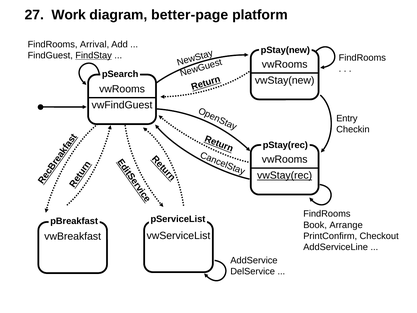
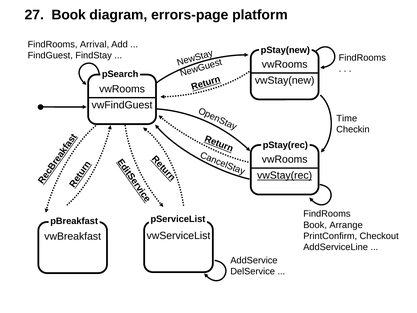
27 Work: Work -> Book (69, 15)
better-page: better-page -> errors-page (190, 15)
FindStay underline: present -> none (94, 55)
Entry: Entry -> Time (347, 118)
